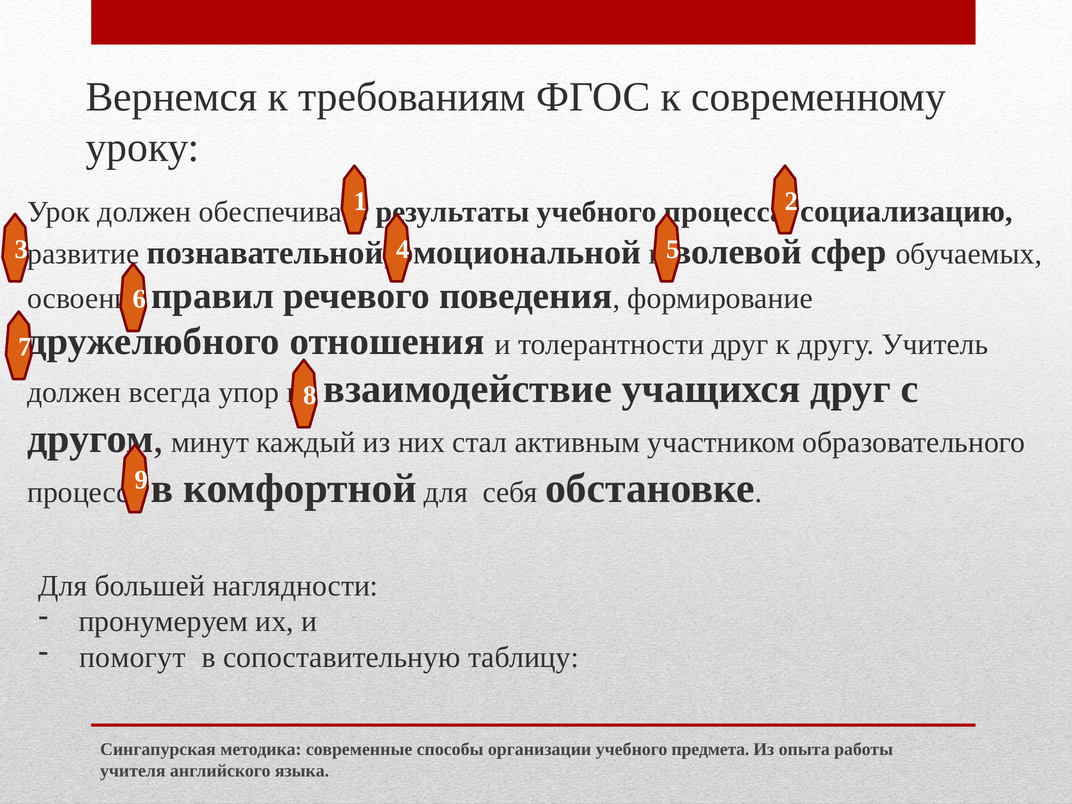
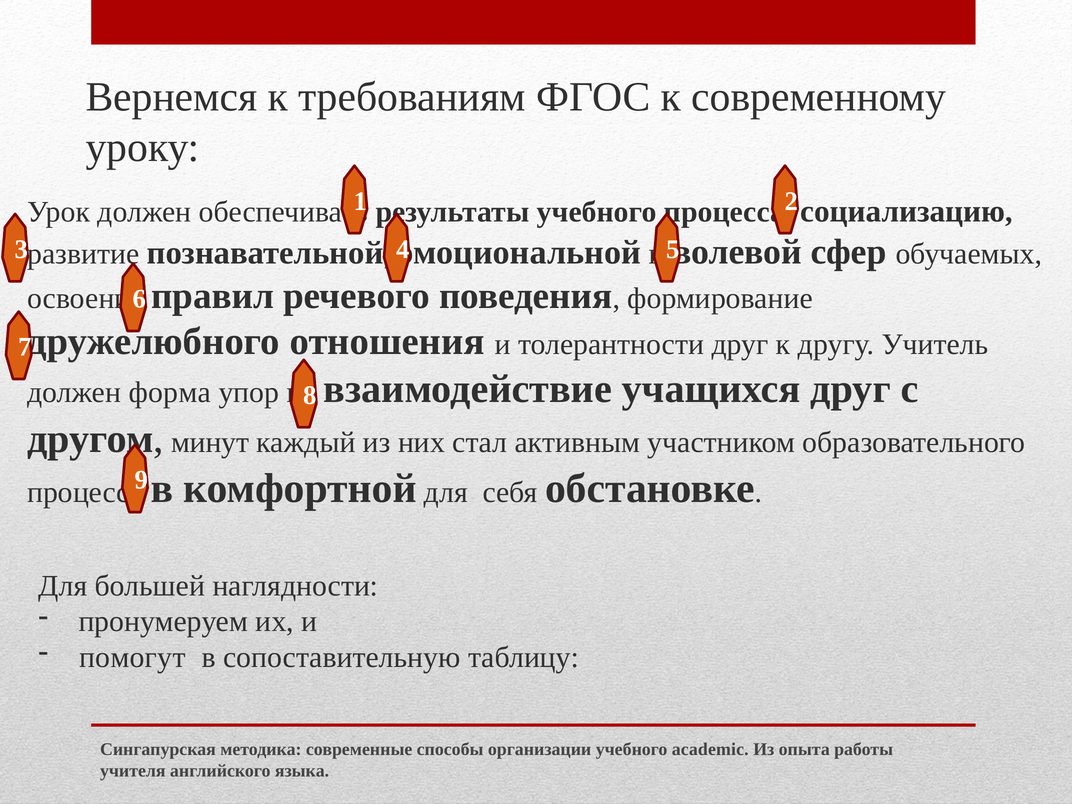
всегда: всегда -> форма (170, 392)
предмета: предмета -> academic (710, 750)
